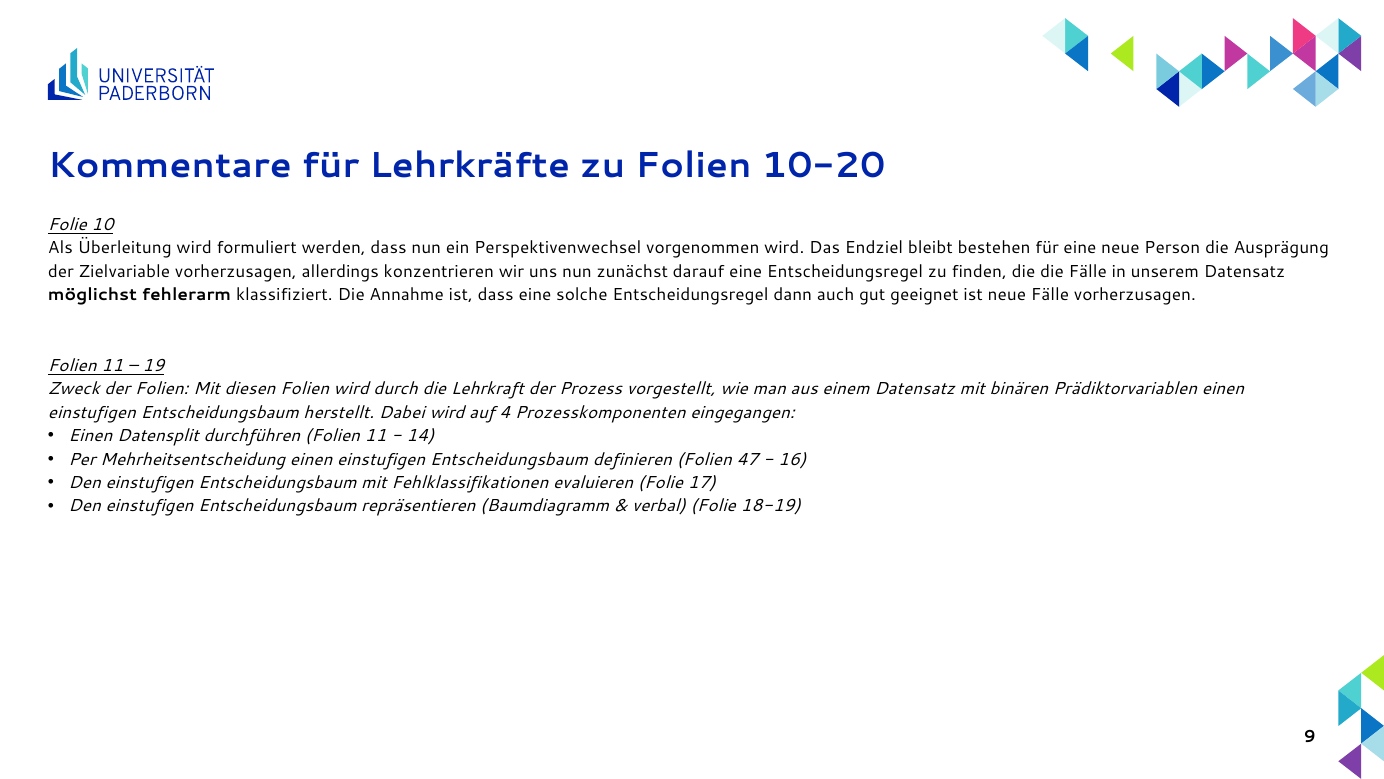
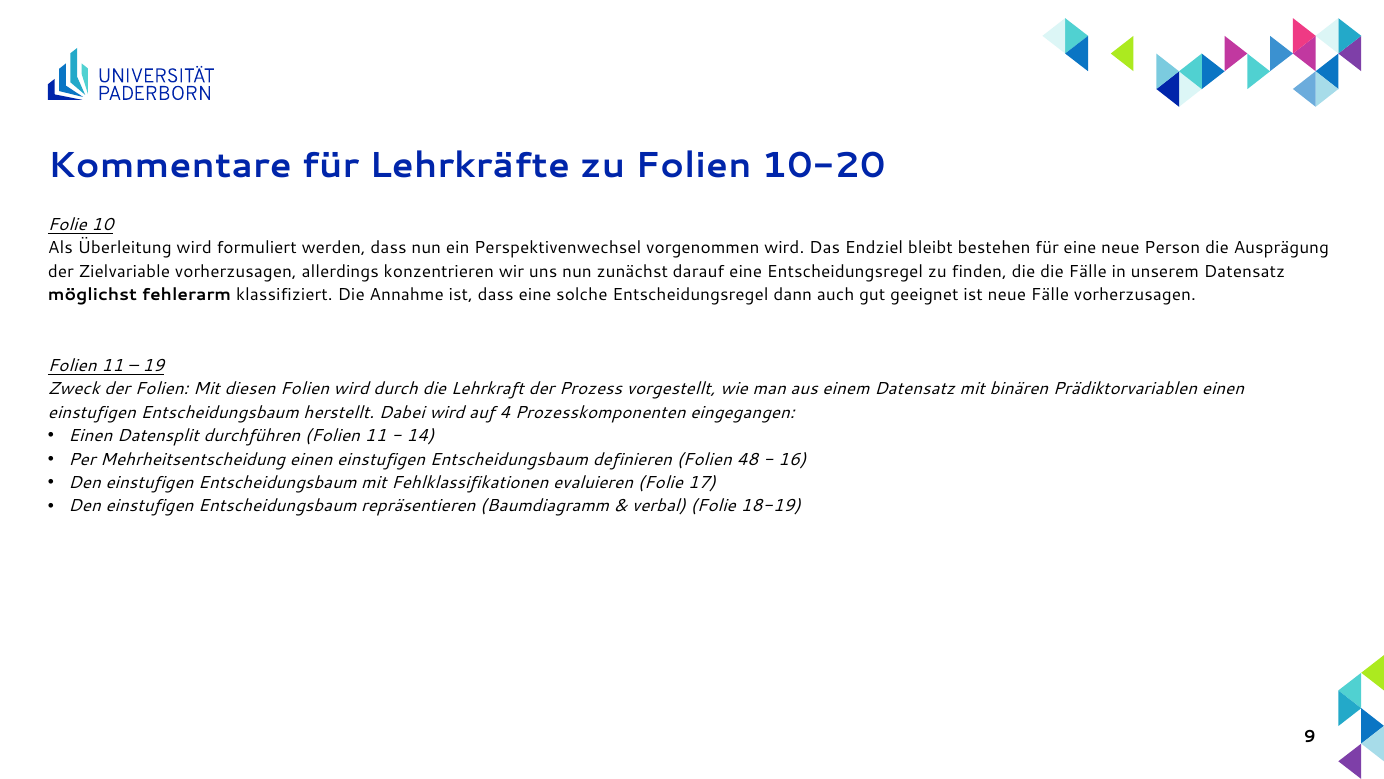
47: 47 -> 48 (747, 459)
